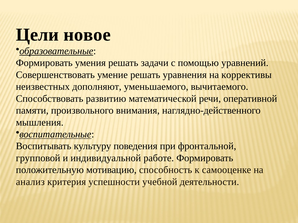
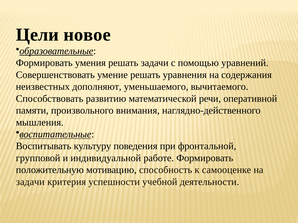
коррективы: коррективы -> содержания (247, 75)
анализ: анализ -> задачи (30, 182)
